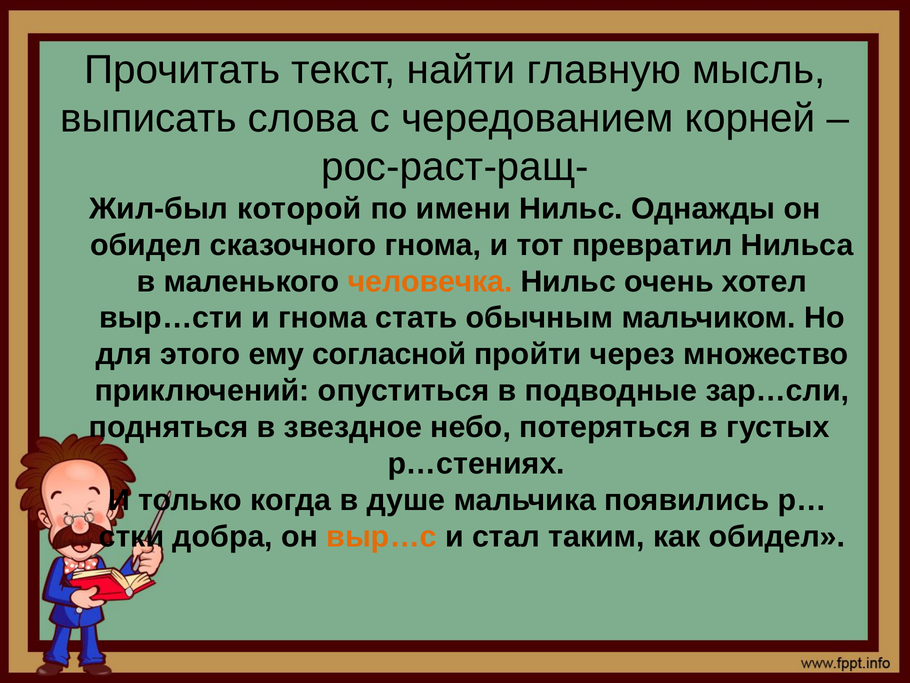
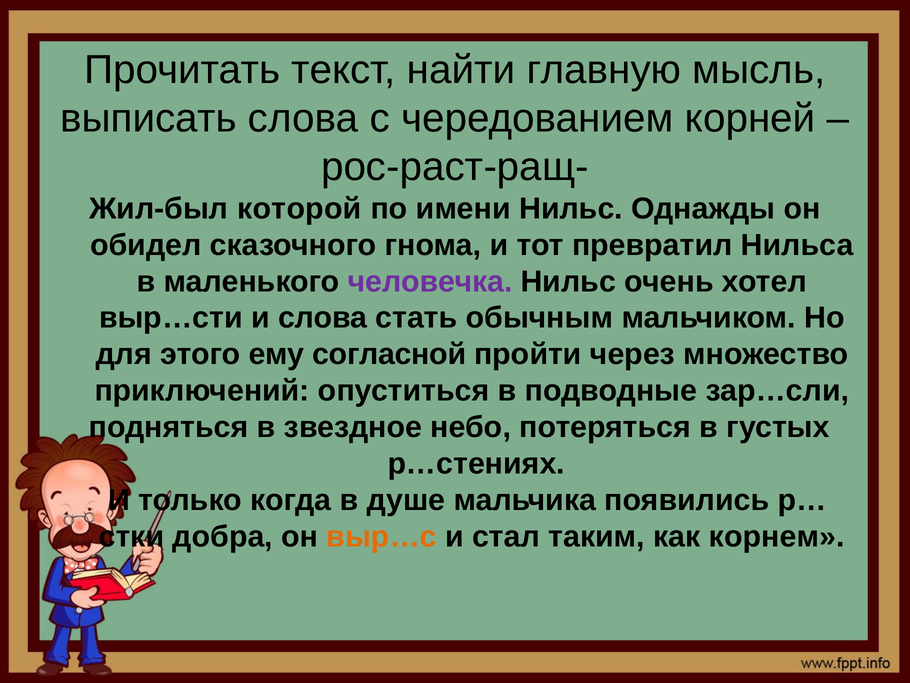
человечка colour: orange -> purple (430, 281)
и гнома: гнома -> слова (323, 318)
как обидел: обидел -> корнем (777, 536)
